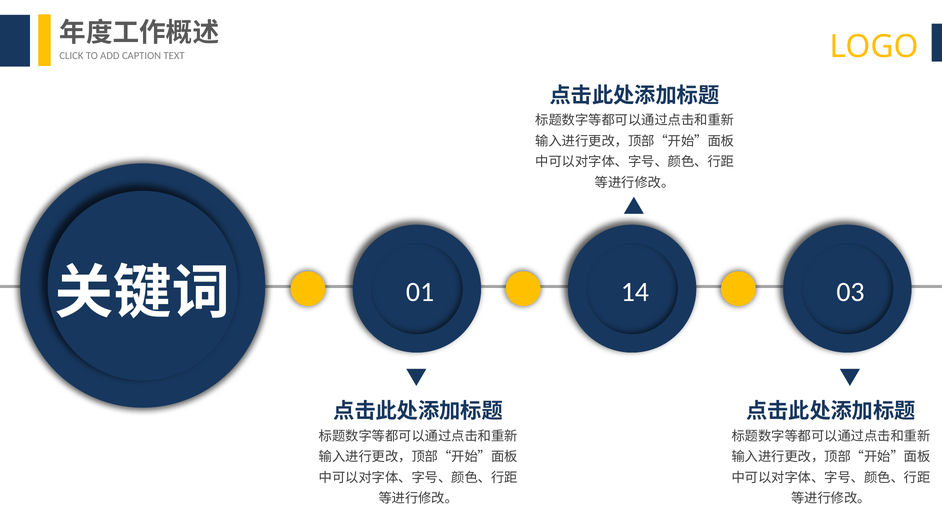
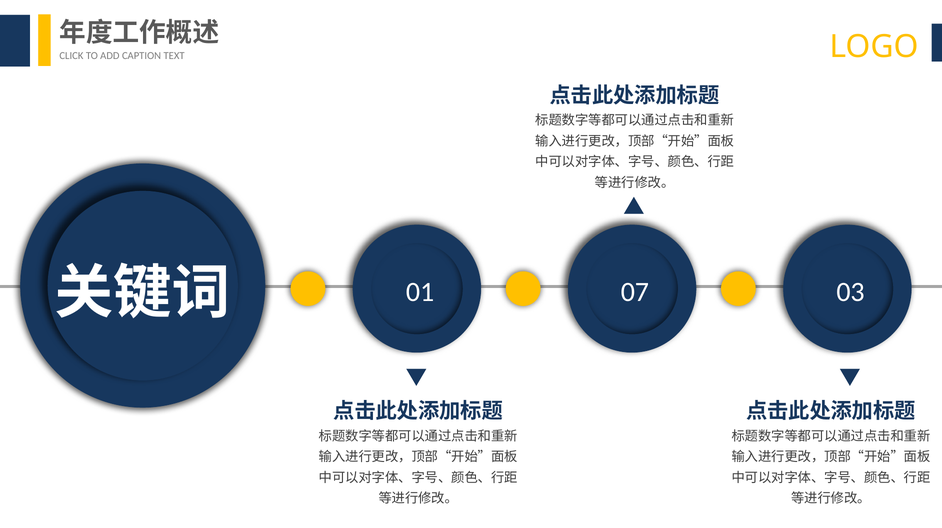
14: 14 -> 07 (635, 292)
